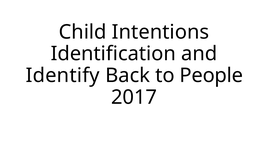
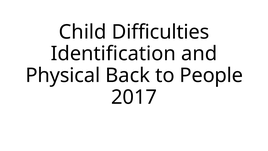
Intentions: Intentions -> Difficulties (161, 32)
Identify: Identify -> Physical (63, 75)
